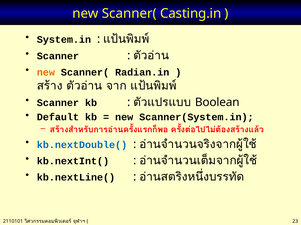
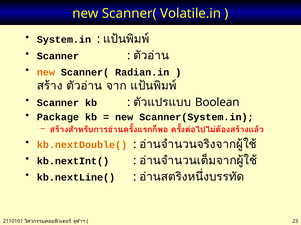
Casting.in: Casting.in -> Volatile.in (191, 14)
Default: Default -> Package (58, 117)
kb.nextDouble( colour: blue -> orange (82, 145)
